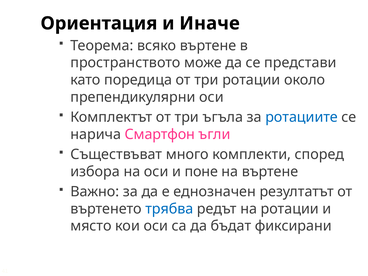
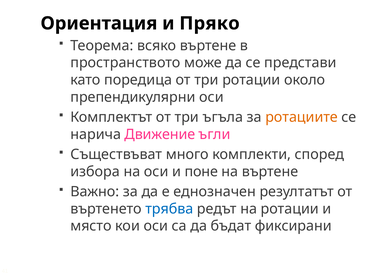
Иначе: Иначе -> Пряко (210, 23)
ротациите colour: blue -> orange (302, 117)
Смартфон: Смартфон -> Движение (160, 134)
